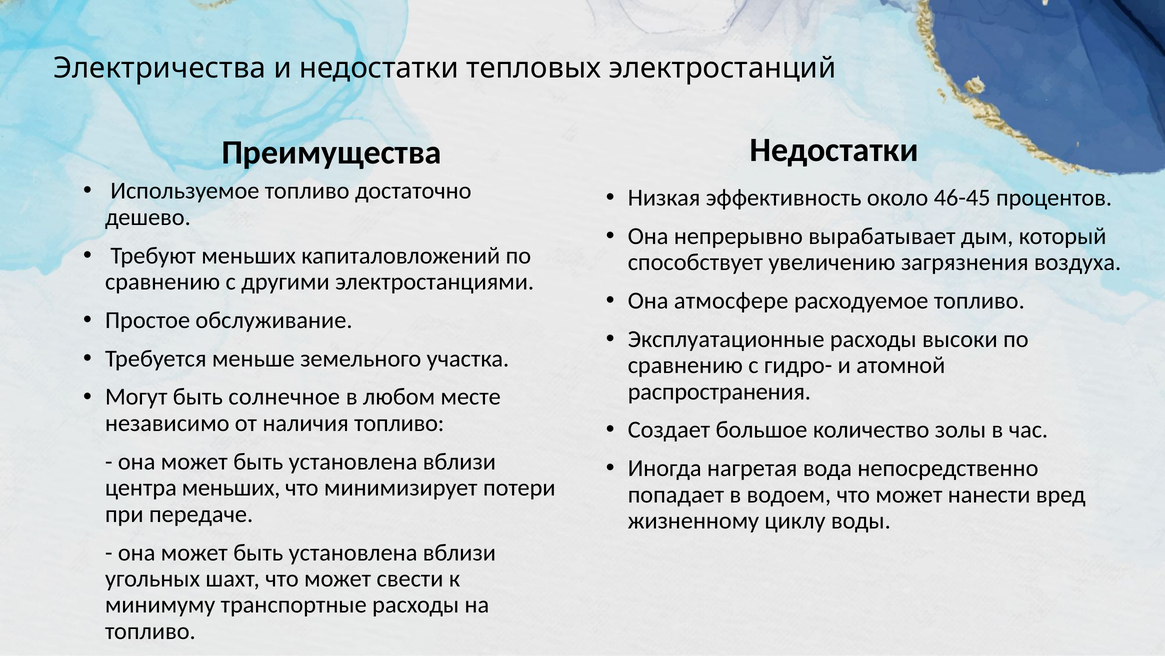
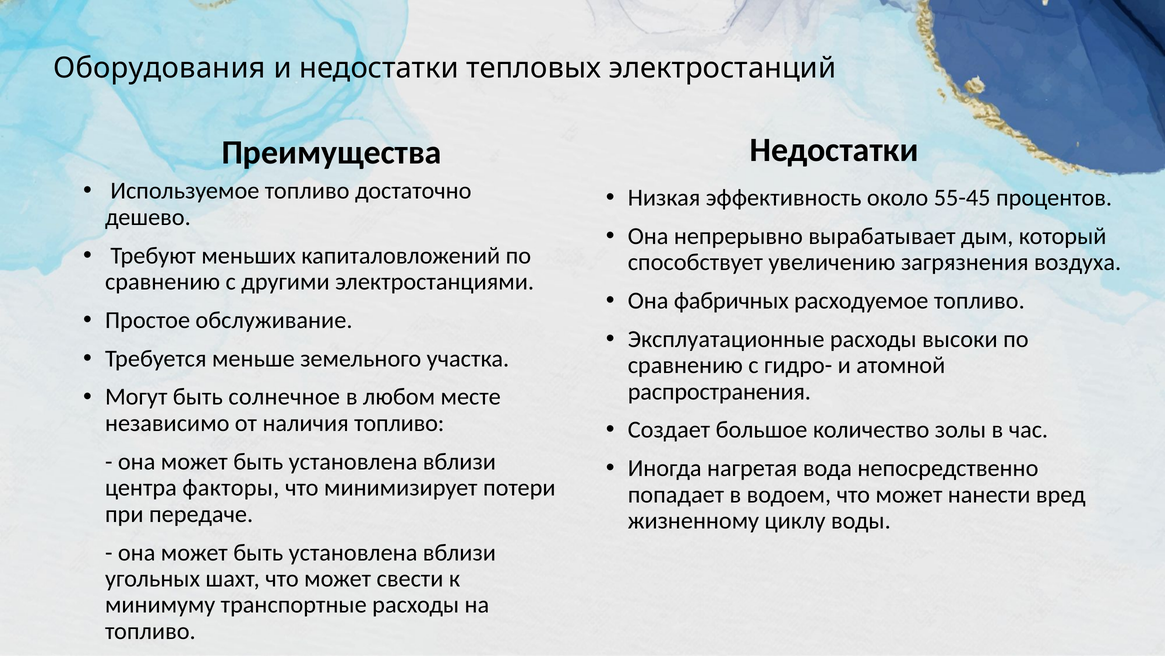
Электричества: Электричества -> Оборудования (159, 68)
46-45: 46-45 -> 55-45 (962, 197)
атмосфере: атмосфере -> фабричных (731, 300)
центра меньших: меньших -> факторы (231, 487)
